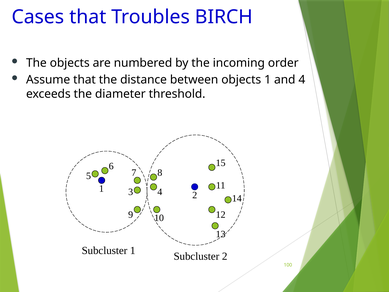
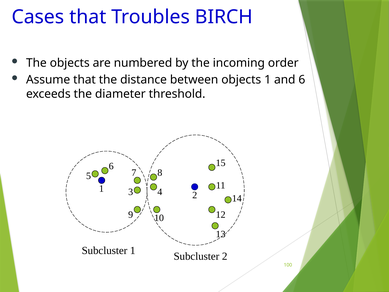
and 4: 4 -> 6 (302, 80)
